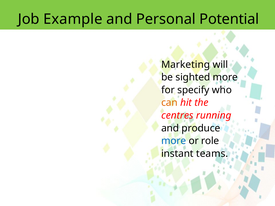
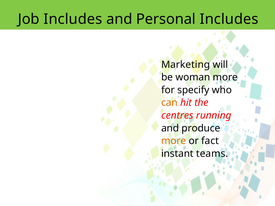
Job Example: Example -> Includes (73, 19)
Personal Potential: Potential -> Includes (229, 19)
sighted: sighted -> woman (193, 77)
more colour: blue -> orange (174, 141)
role: role -> fact (210, 141)
